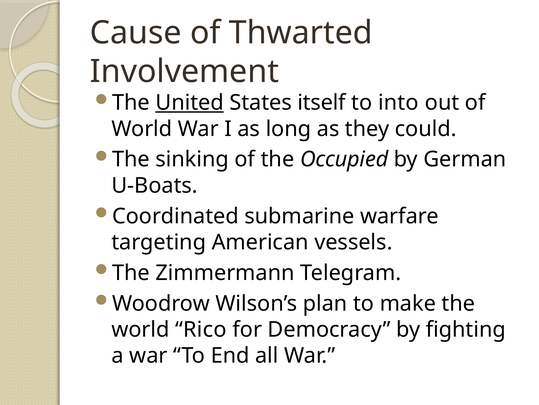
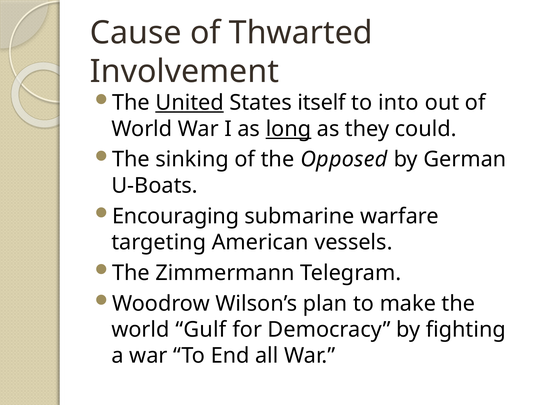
long underline: none -> present (288, 129)
Occupied: Occupied -> Opposed (344, 159)
Coordinated: Coordinated -> Encouraging (176, 216)
Rico: Rico -> Gulf (201, 329)
